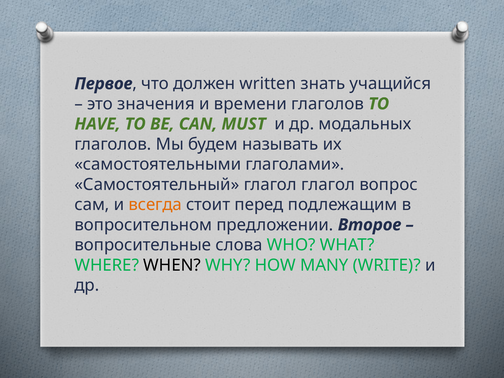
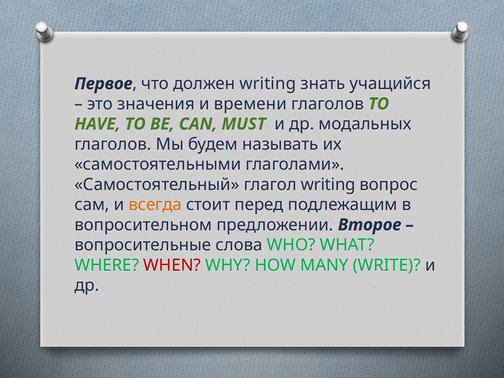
должен written: written -> writing (268, 84)
глагол глагол: глагол -> writing (328, 185)
WHEN colour: black -> red (172, 265)
